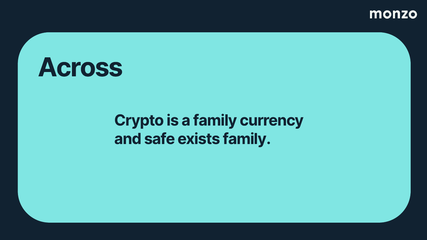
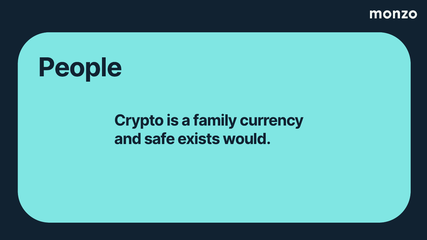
Across: Across -> People (80, 68)
exists family: family -> would (247, 139)
